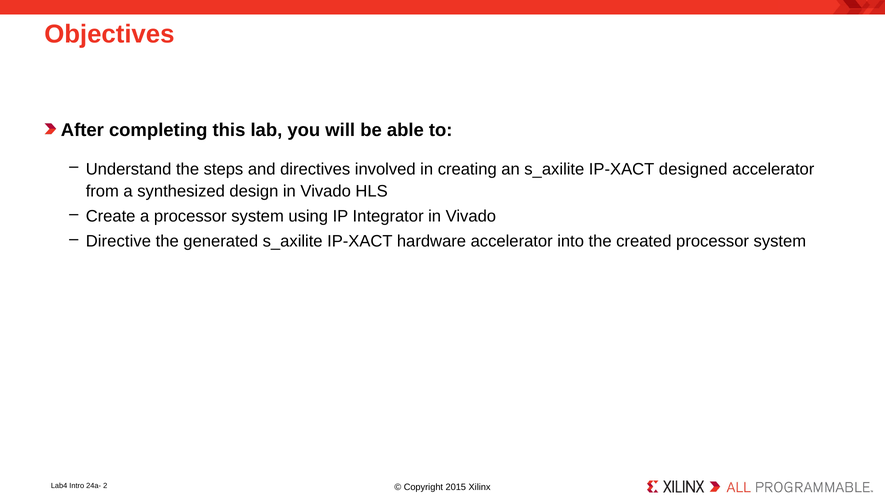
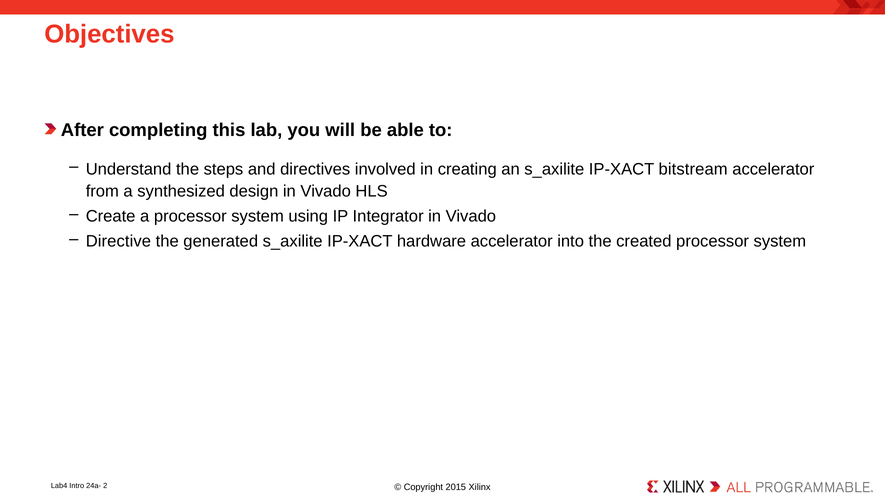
designed: designed -> bitstream (693, 169)
